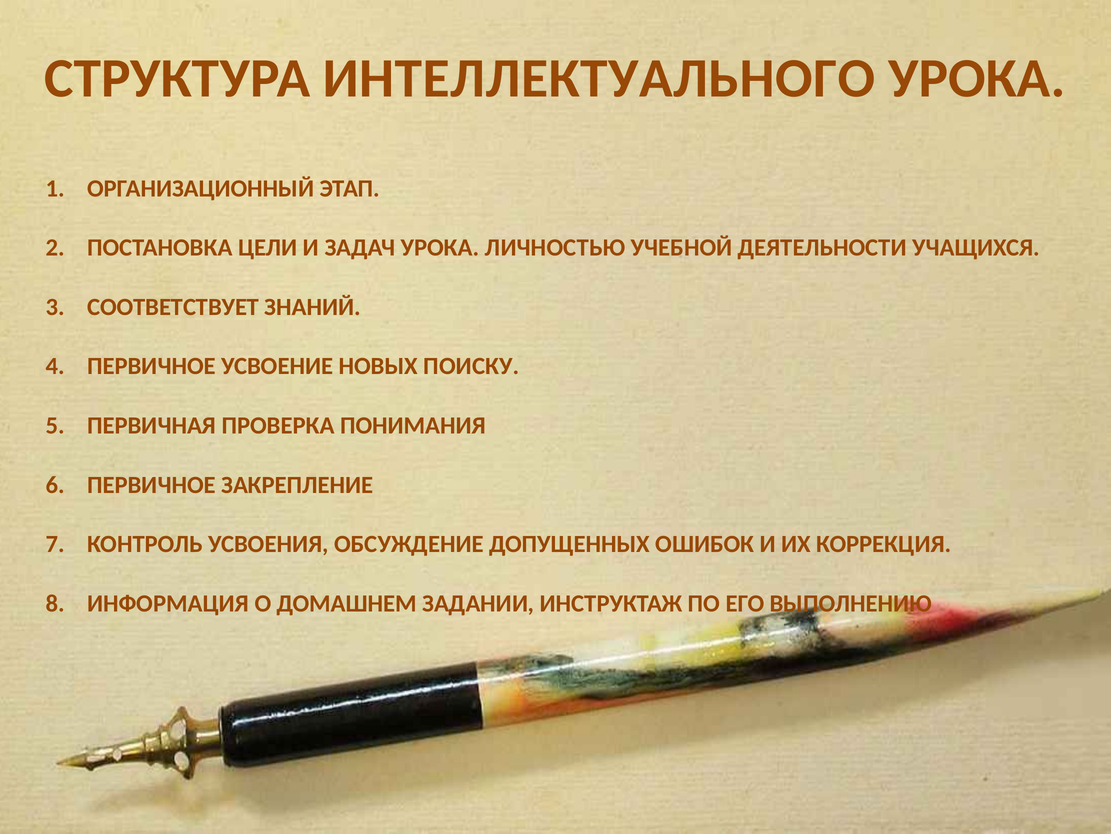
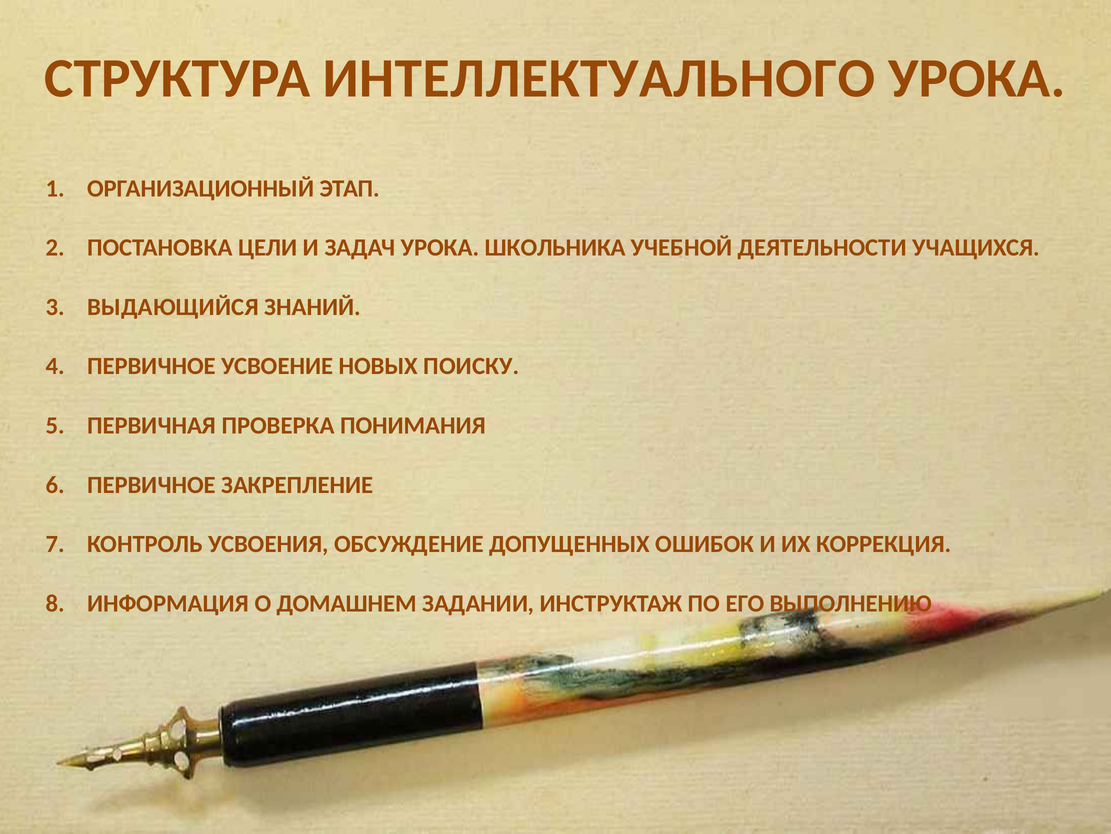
ЛИЧНОСТЬЮ: ЛИЧНОСТЬЮ -> ШКОЛЬНИКА (555, 248)
СООТВЕТСТВУЕТ: СООТВЕТСТВУЕТ -> ВЫДАЮЩИЙСЯ (173, 307)
